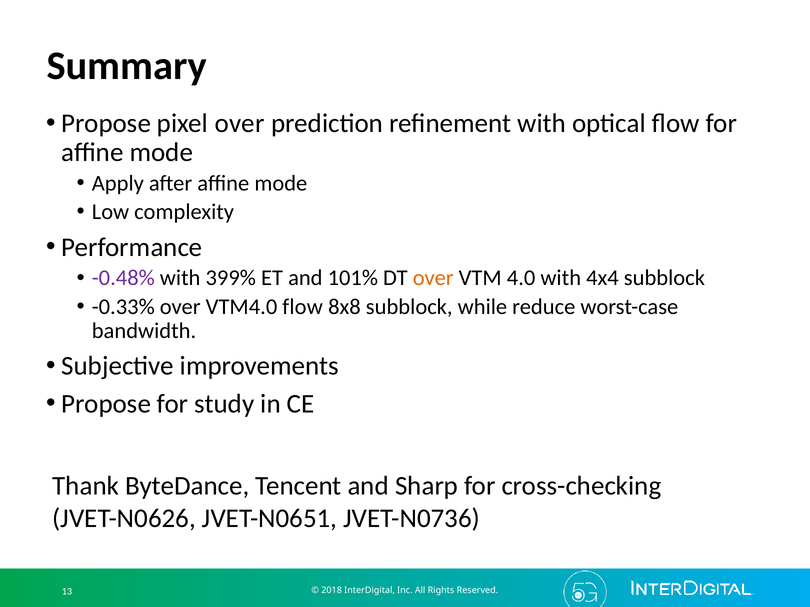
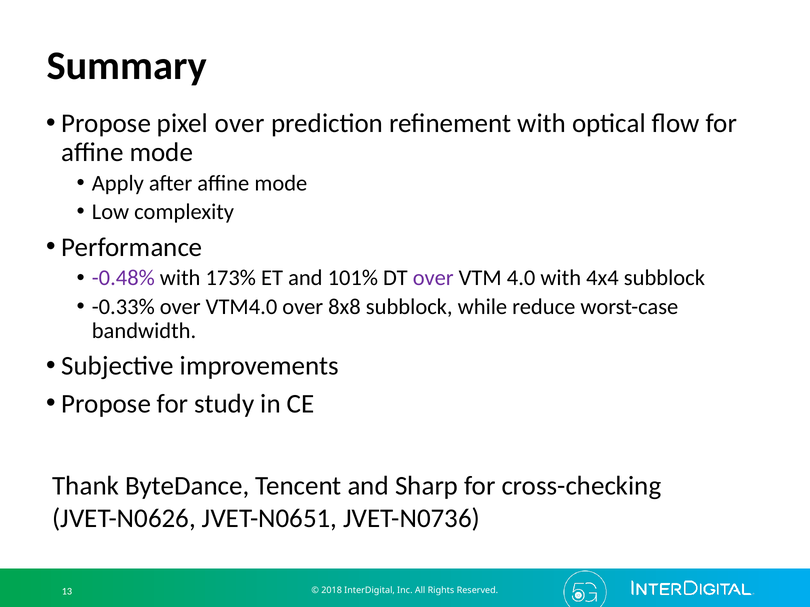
399%: 399% -> 173% (231, 278)
over colour: orange -> purple (433, 278)
VTM4.0 flow: flow -> over (303, 307)
